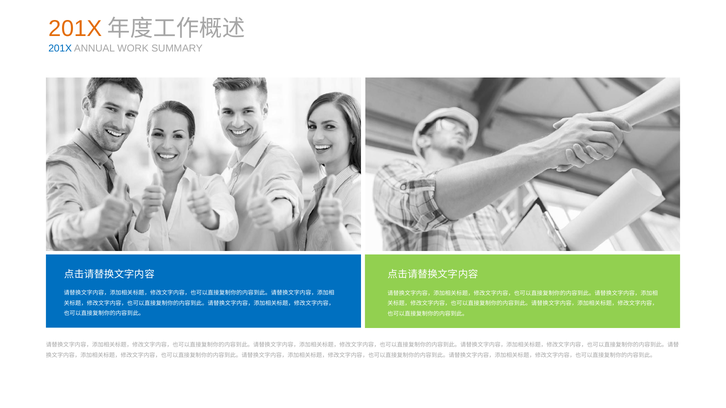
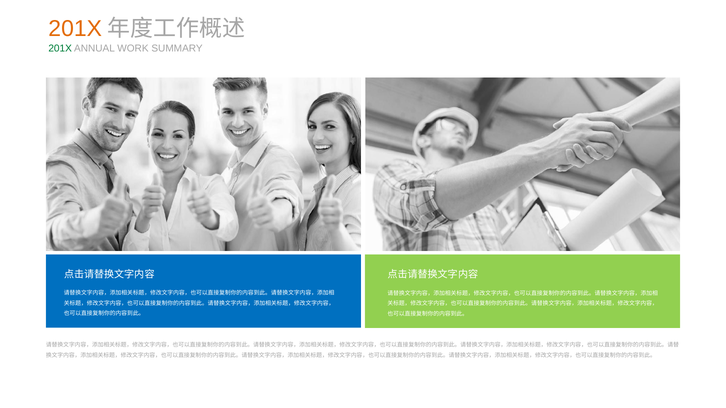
201X colour: blue -> green (60, 49)
